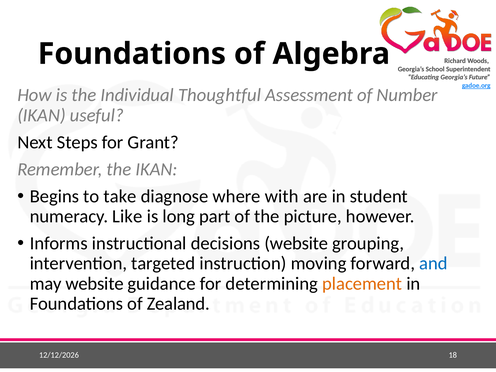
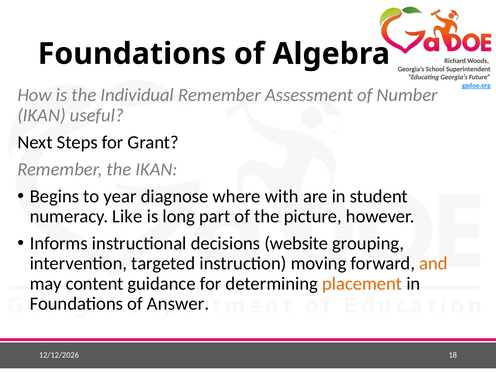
Individual Thoughtful: Thoughtful -> Remember (219, 95)
take: take -> year (120, 196)
and colour: blue -> orange (433, 263)
may website: website -> content (95, 284)
Zealand: Zealand -> Answer (178, 304)
